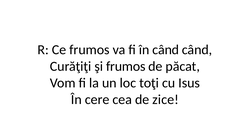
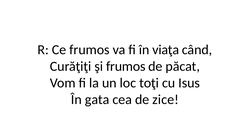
în când: când -> viaţa (166, 50)
cere: cere -> gata (97, 100)
